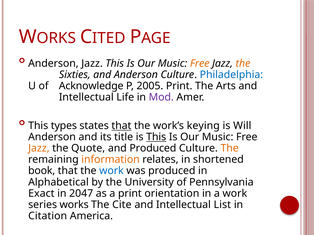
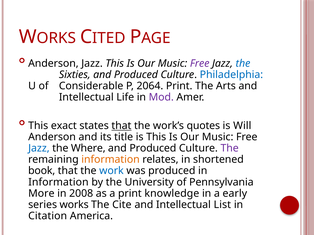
Free colour: orange -> purple (200, 64)
the colour: orange -> blue (243, 64)
Sixties and Anderson: Anderson -> Produced (136, 75)
Acknowledge: Acknowledge -> Considerable (91, 86)
2005: 2005 -> 2064 (150, 86)
types: types -> exact (64, 126)
keying: keying -> quotes (203, 126)
This underline: present -> none (156, 137)
Jazz colour: orange -> blue (39, 149)
Quote: Quote -> Where (88, 149)
The colour: orange -> purple (230, 149)
Alphabetical: Alphabetical -> Information (58, 182)
Exact: Exact -> More (41, 194)
2047: 2047 -> 2008 (81, 194)
orientation: orientation -> knowledge (172, 194)
a work: work -> early (235, 194)
